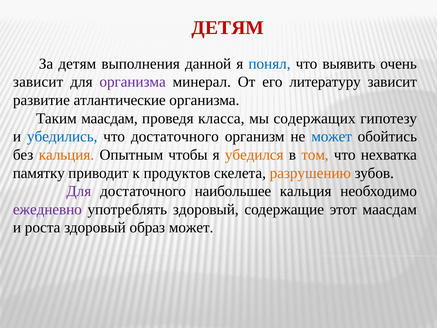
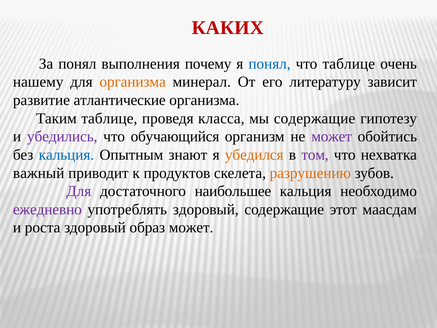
ДЕТЯМ: ДЕТЯМ -> КАКИХ (228, 28)
За детям: детям -> понял (77, 64)
данной: данной -> почему (208, 64)
что выявить: выявить -> таблице (349, 64)
зависит: зависит -> нашему (38, 82)
организма colour: purple -> orange (133, 82)
Таким маасдам: маасдам -> таблице (109, 118)
мы содержащих: содержащих -> содержащие (315, 118)
убедились colour: blue -> purple (62, 136)
что достаточного: достаточного -> обучающийся (175, 136)
может colour: blue -> purple (332, 136)
кальция colour: orange -> blue (66, 155)
чтобы: чтобы -> знают (188, 155)
том colour: orange -> purple (315, 155)
памятку: памятку -> важный (39, 173)
